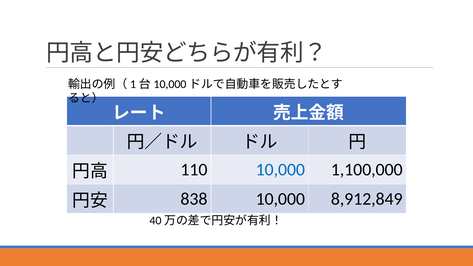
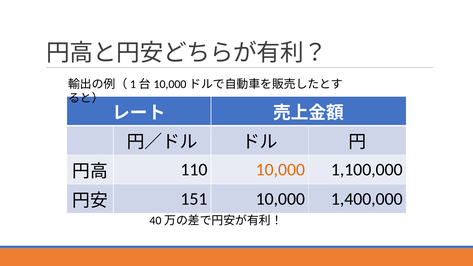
10,000 colour: blue -> orange (280, 170)
838: 838 -> 151 (194, 199)
8,912,849: 8,912,849 -> 1,400,000 (367, 199)
